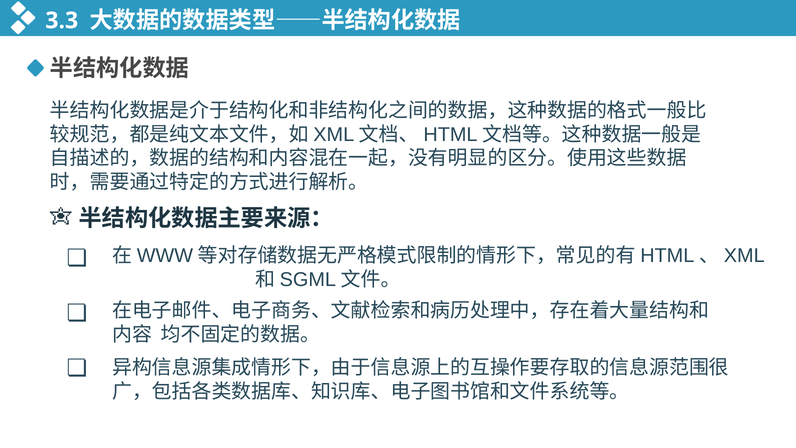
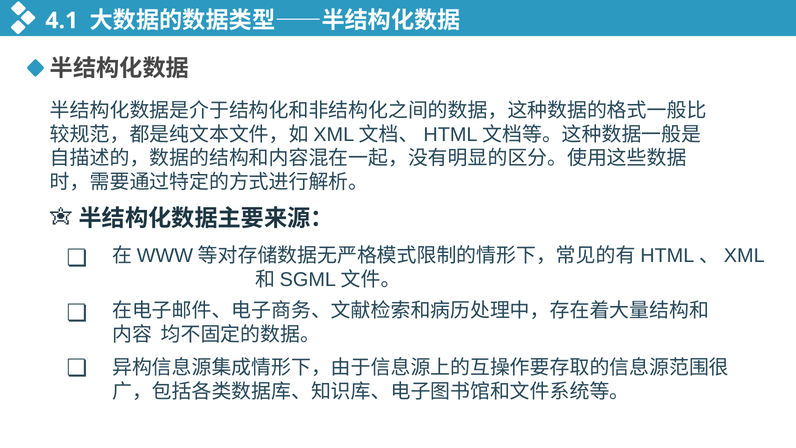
3.3: 3.3 -> 4.1 (62, 21)
